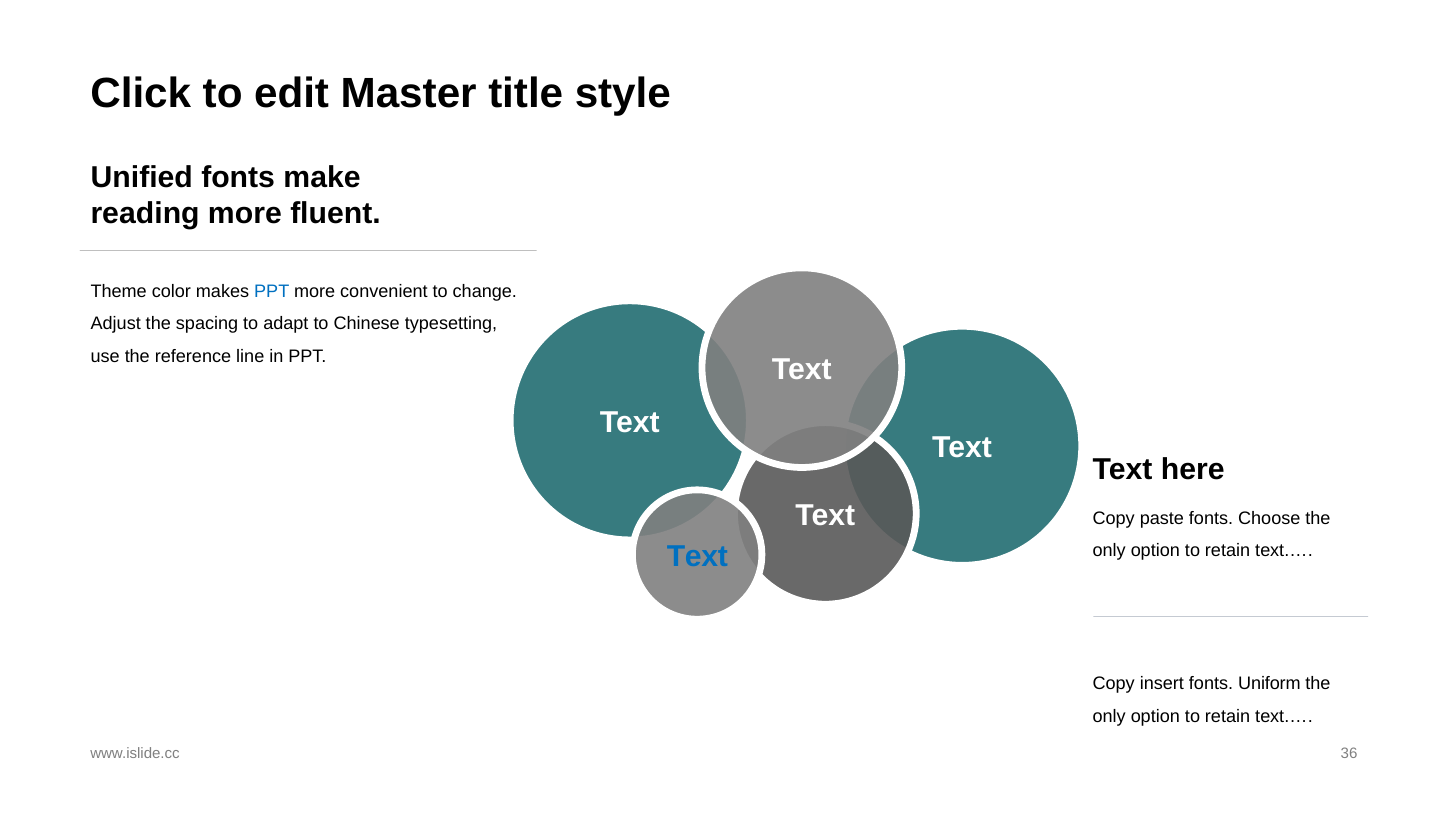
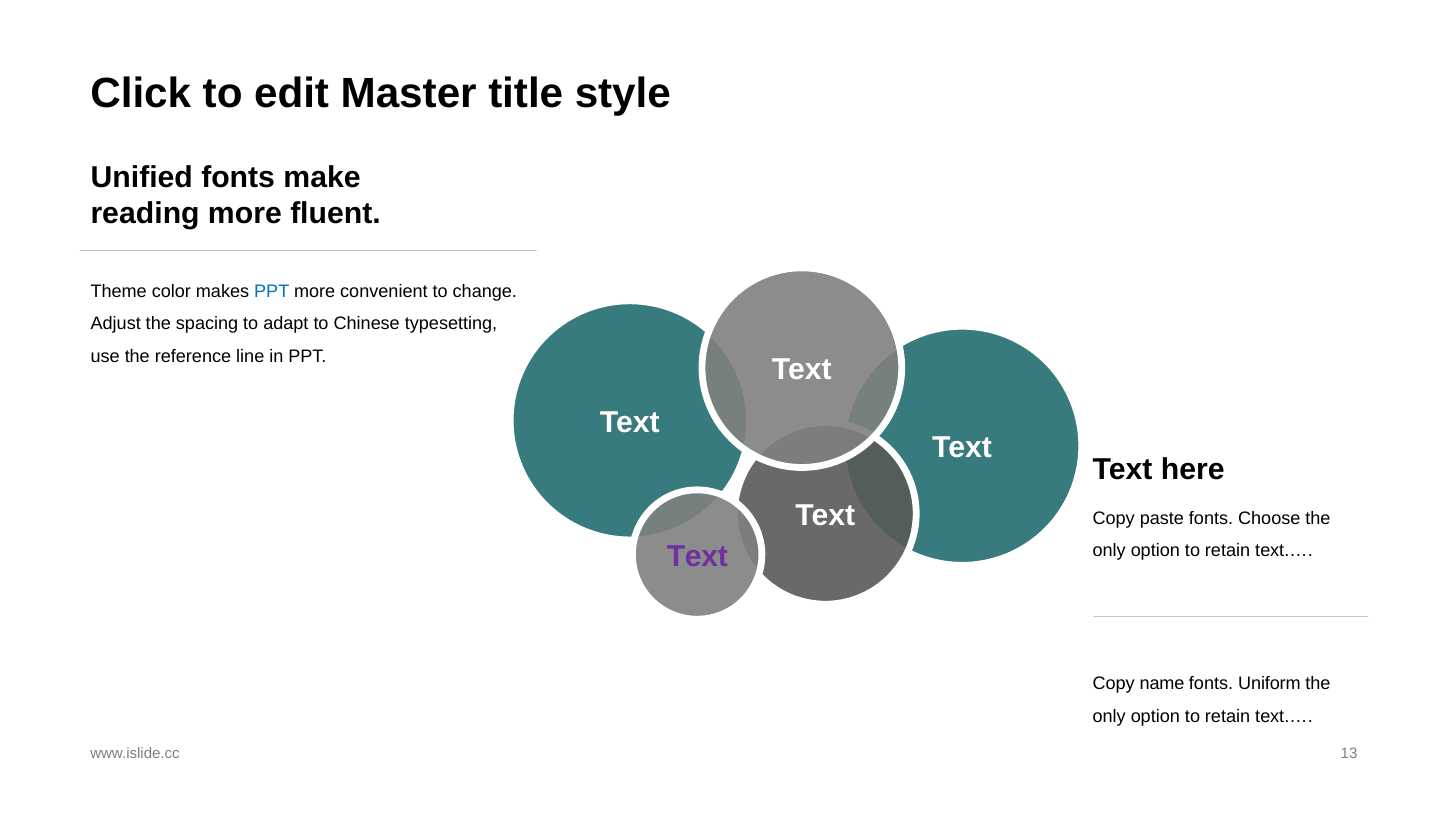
Text colour: blue -> purple (697, 557)
insert: insert -> name (1162, 684)
36: 36 -> 13 (1349, 754)
